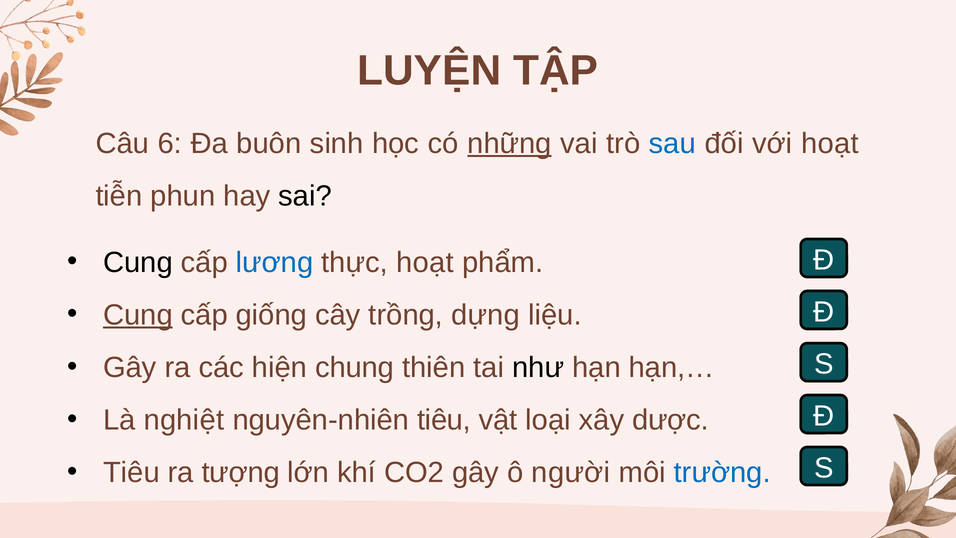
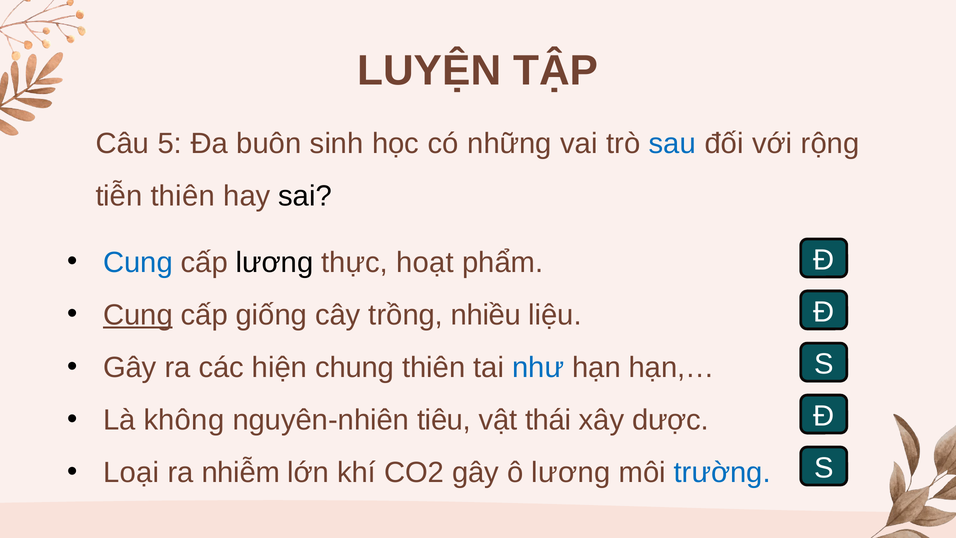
6: 6 -> 5 (170, 143)
những underline: present -> none (510, 143)
với hoạt: hoạt -> rộng (830, 143)
tiễn phun: phun -> thiên (183, 196)
Cung colour: black -> blue (138, 262)
lương colour: blue -> black (275, 262)
dựng: dựng -> nhiều (486, 315)
như colour: black -> blue (538, 367)
nghiệt: nghiệt -> không (184, 420)
loại: loại -> thái (548, 420)
Tiêu: Tiêu -> Loại (131, 472)
tượng: tượng -> nhiễm (241, 472)
ô người: người -> lương (571, 472)
